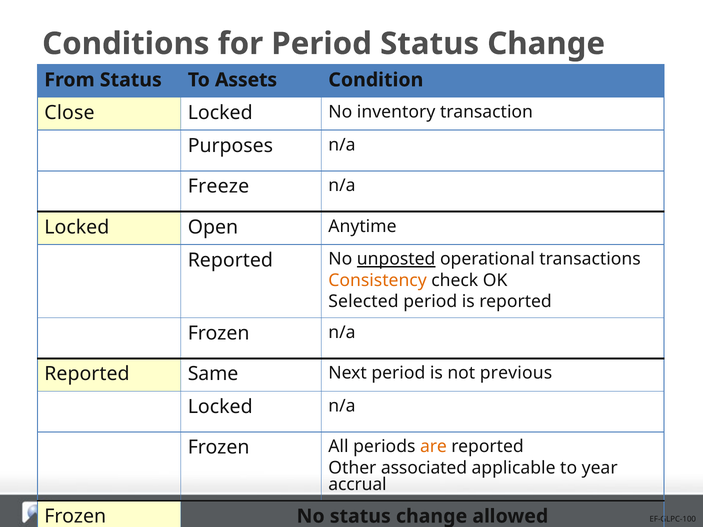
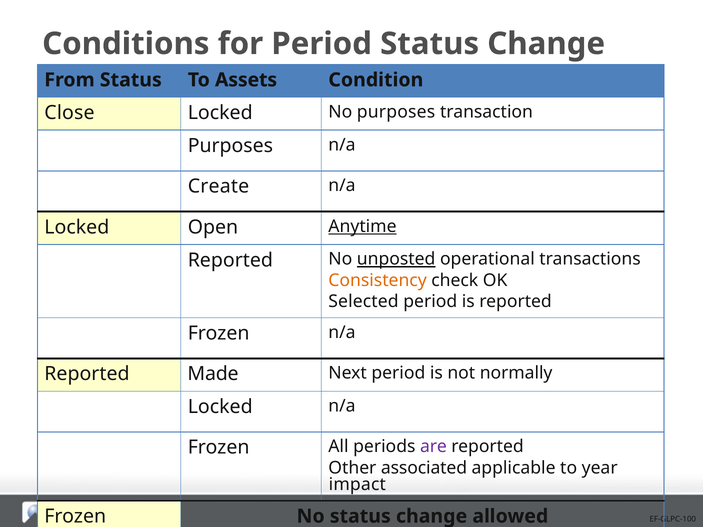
No inventory: inventory -> purposes (396, 112)
Freeze: Freeze -> Create (219, 186)
Anytime underline: none -> present (362, 226)
Same: Same -> Made (213, 374)
previous: previous -> normally (516, 373)
are colour: orange -> purple (433, 447)
accrual: accrual -> impact (357, 485)
